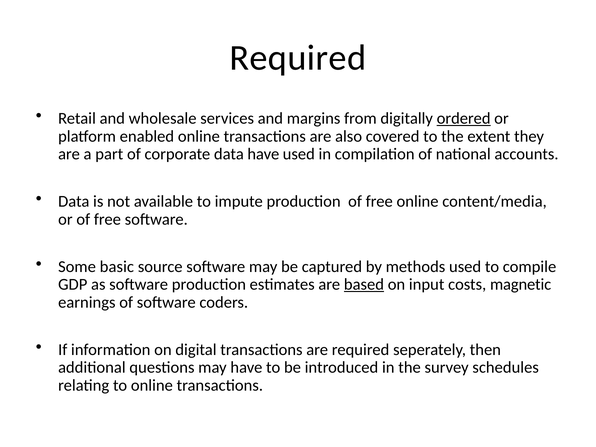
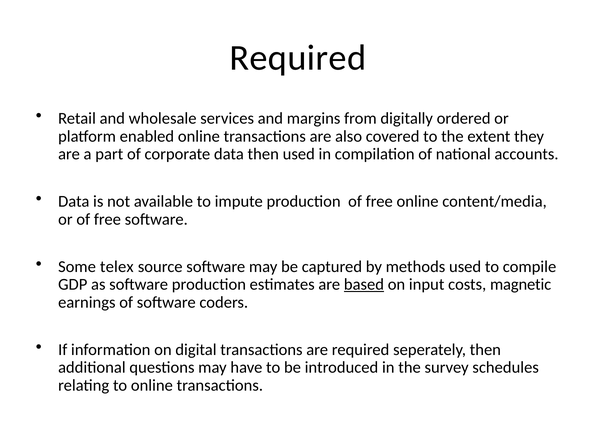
ordered underline: present -> none (464, 118)
data have: have -> then (263, 154)
basic: basic -> telex (117, 267)
